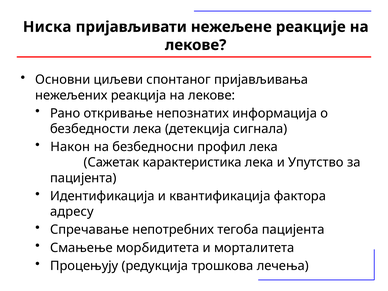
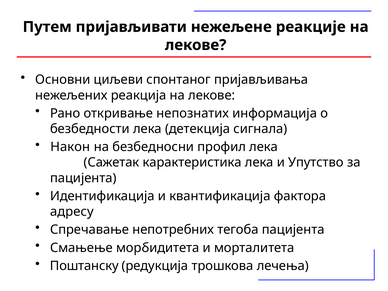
Ниска: Ниска -> Путем (47, 27)
Процењују: Процењују -> Поштанску (84, 266)
